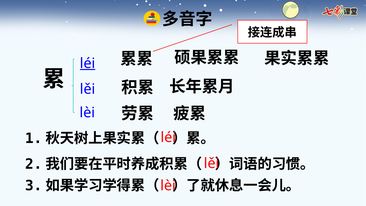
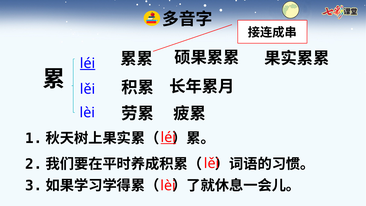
léi underline: none -> present (168, 137)
